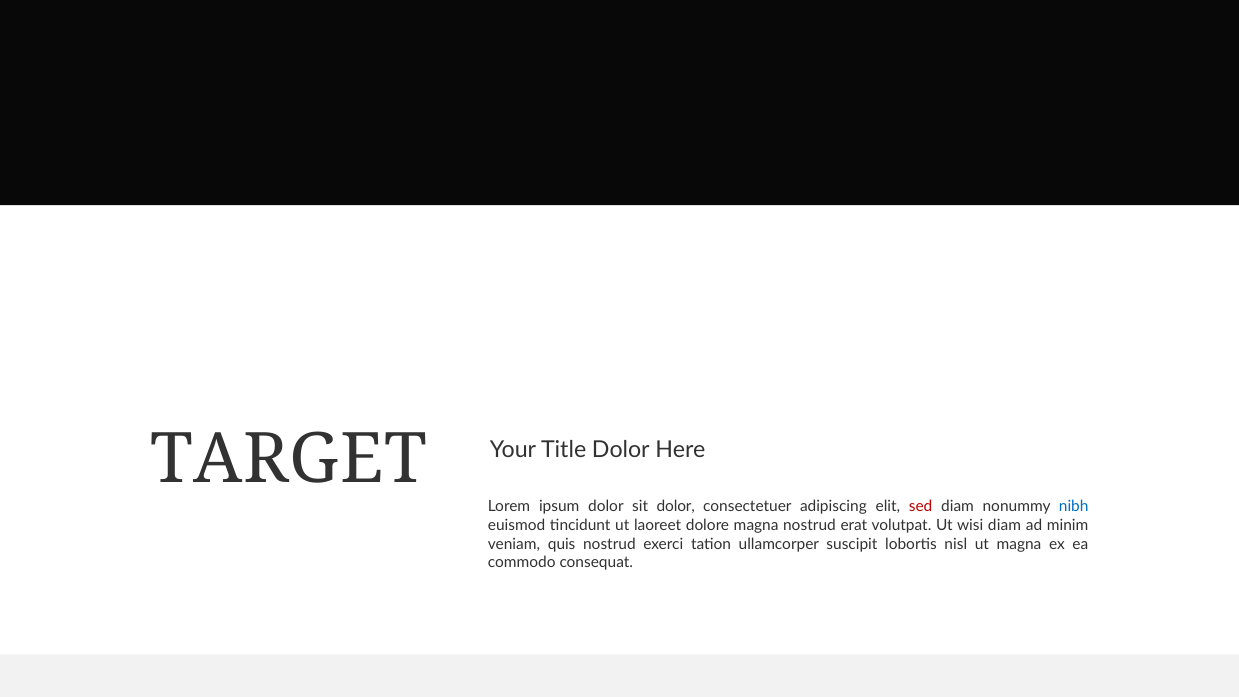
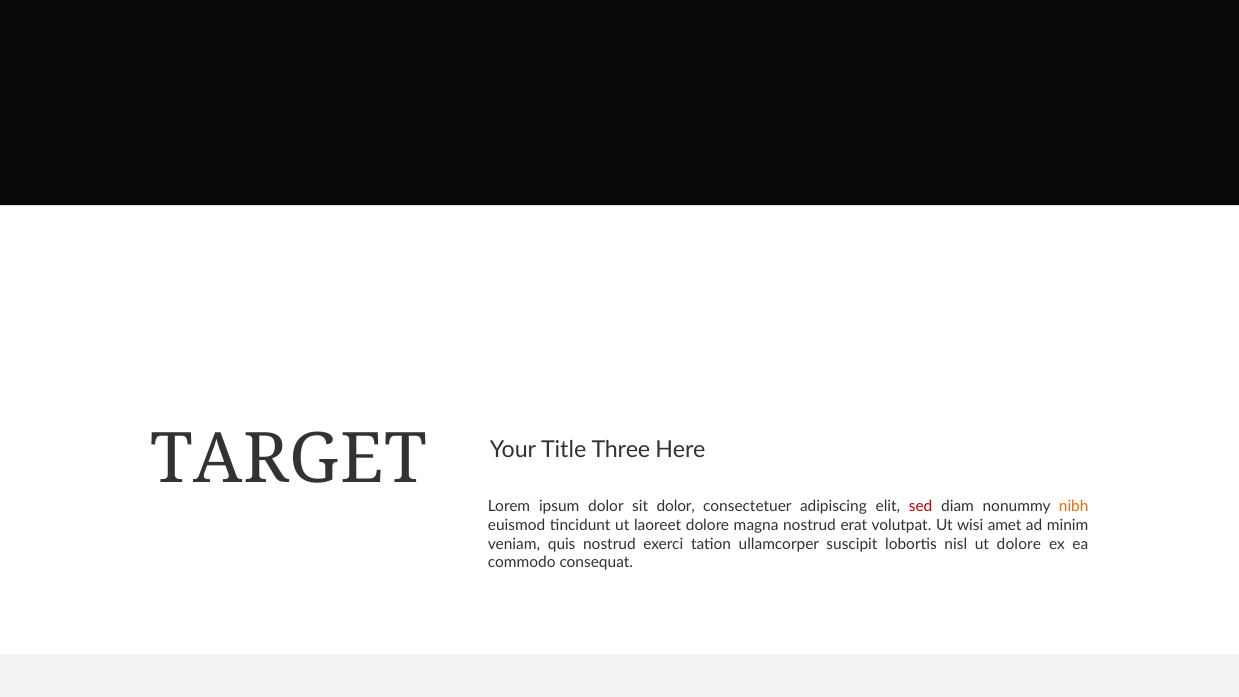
nibh colour: blue -> orange (1074, 507)
Title Dolor: Dolor -> Three (621, 449)
wisi diam: diam -> amet (1005, 525)
ut magna: magna -> dolore (1019, 544)
